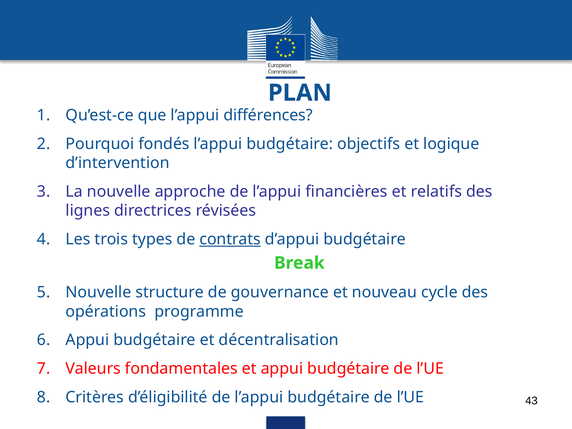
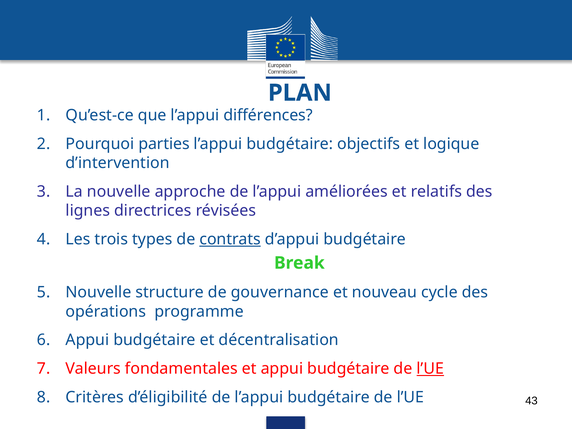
fondés: fondés -> parties (164, 144)
financières: financières -> améliorées (347, 192)
l’UE underline: none -> present (430, 369)
